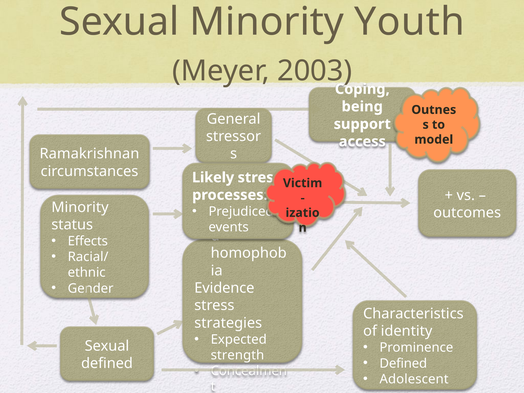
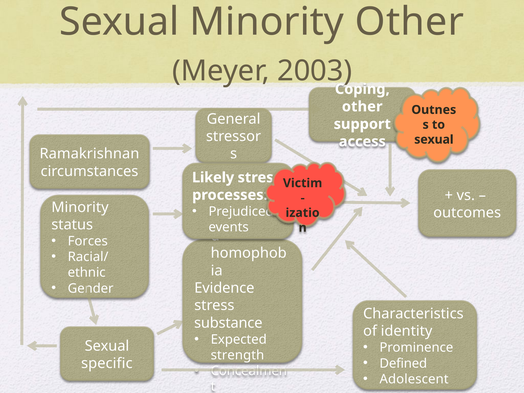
Minority Youth: Youth -> Other (410, 22)
being: being -> other (362, 107)
model: model -> sexual (434, 139)
Effects: Effects -> Forces (88, 241)
strategies: strategies -> substance (228, 323)
defined: defined -> specific (107, 363)
